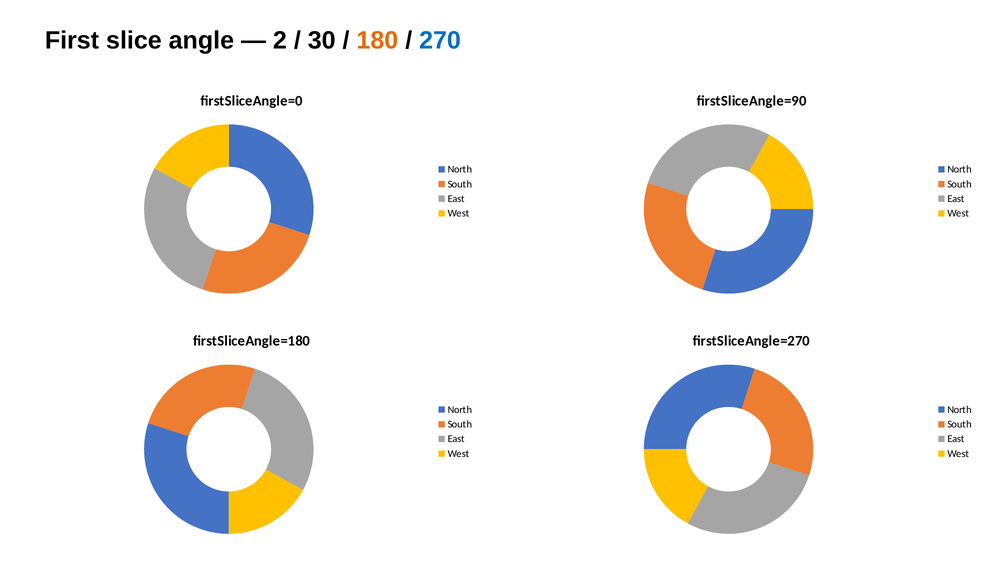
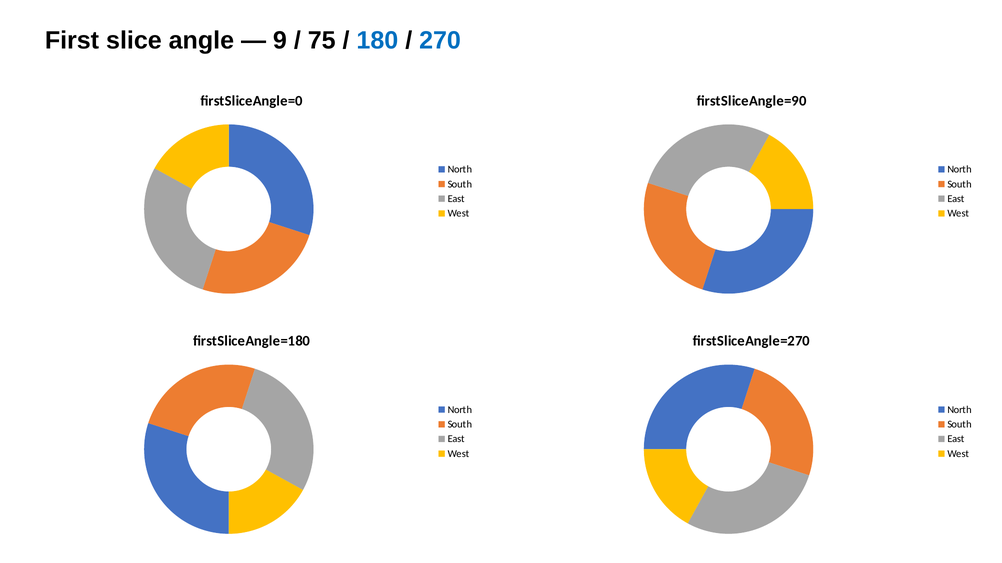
2: 2 -> 9 (280, 41)
30: 30 -> 75 (322, 41)
180 colour: orange -> blue (377, 41)
